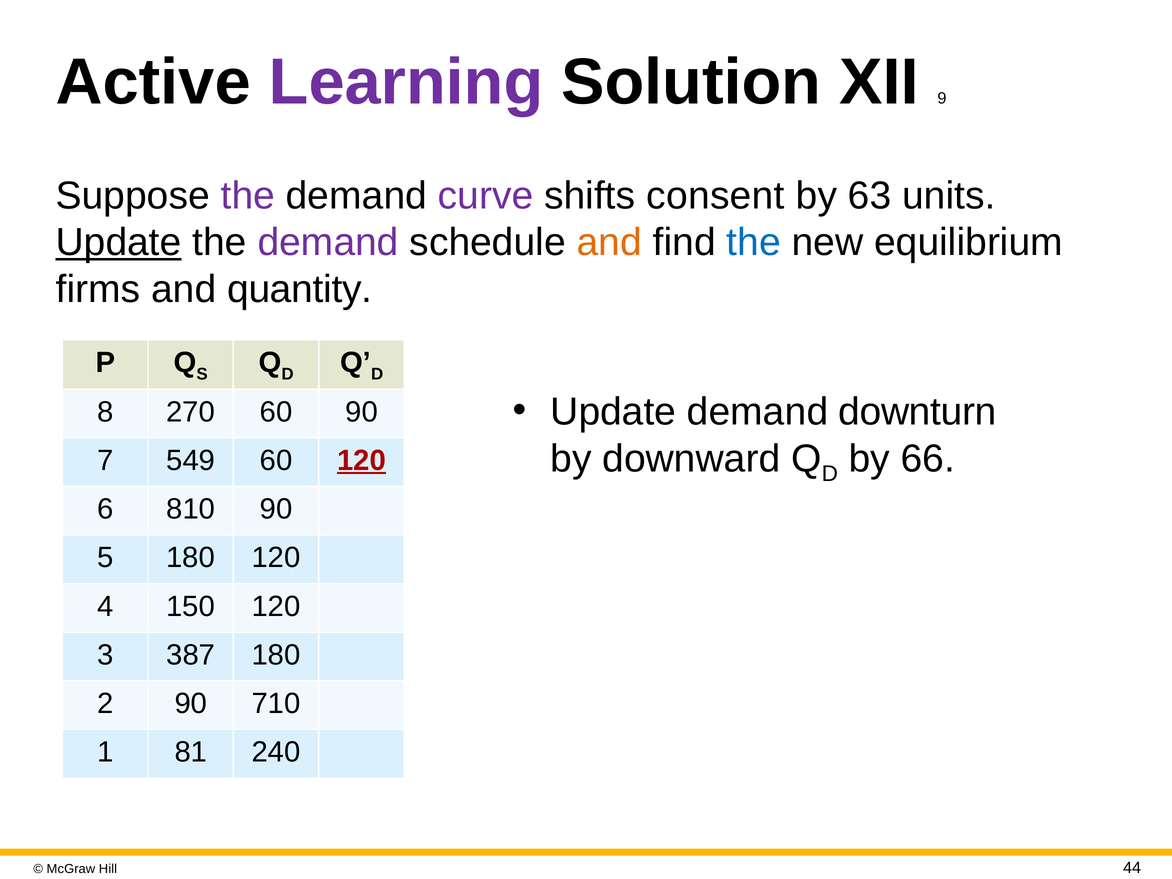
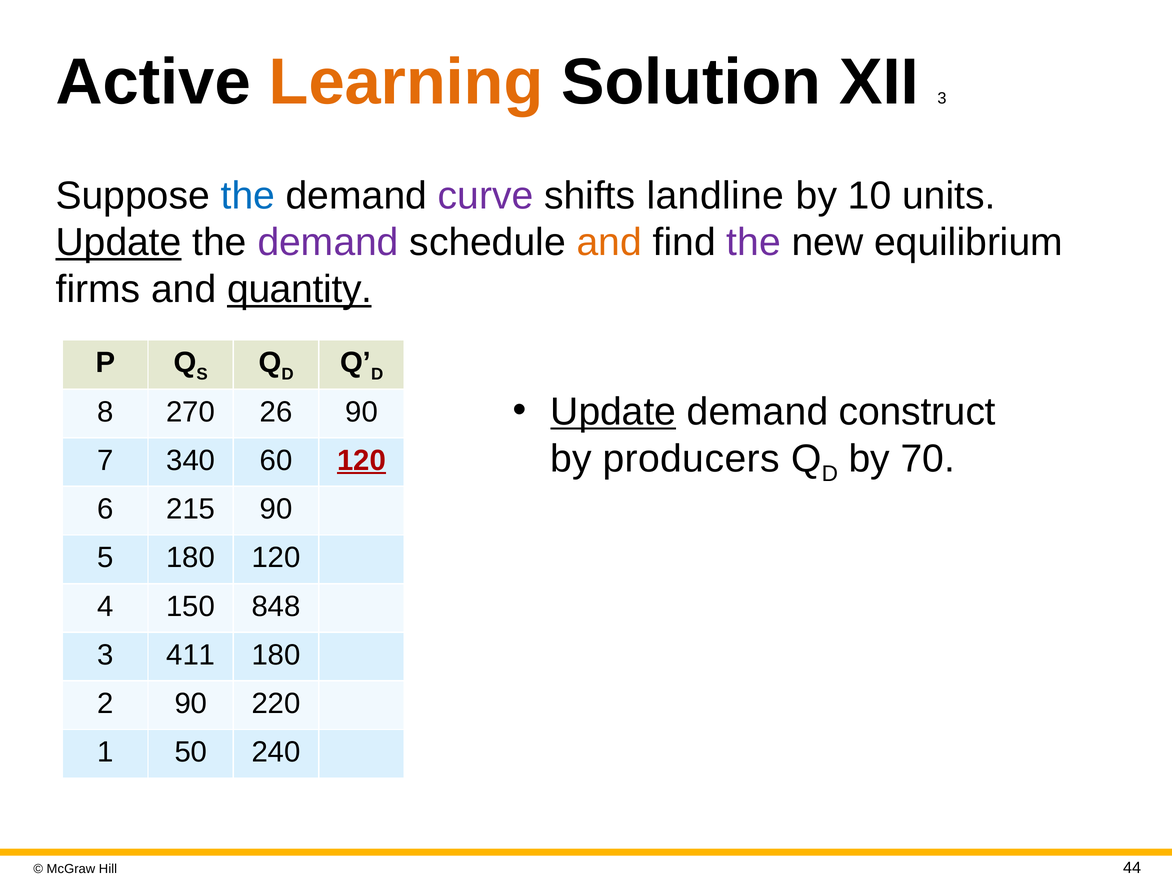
Learning colour: purple -> orange (406, 82)
XII 9: 9 -> 3 (942, 98)
the colour: purple -> blue (248, 196)
consent: consent -> landline (715, 196)
63: 63 -> 10 (870, 196)
the colour: blue -> purple (754, 243)
quantity underline: none -> present (300, 289)
Update underline: none -> present (613, 412)
downturn: downturn -> construct (917, 412)
270 60: 60 -> 26 (276, 412)
downward: downward -> producers (691, 459)
66: 66 -> 70 (928, 459)
549: 549 -> 340 (191, 461)
810: 810 -> 215 (191, 509)
120: 120 -> 848 (276, 606)
387: 387 -> 411 (191, 655)
710: 710 -> 220 (276, 704)
81: 81 -> 50 (191, 752)
